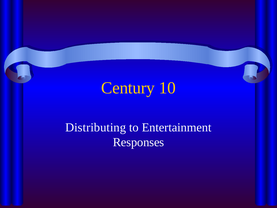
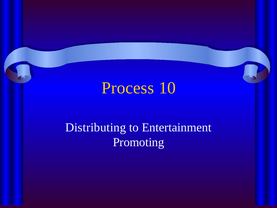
Century: Century -> Process (128, 88)
Responses: Responses -> Promoting (139, 142)
